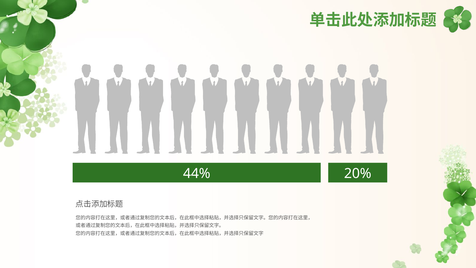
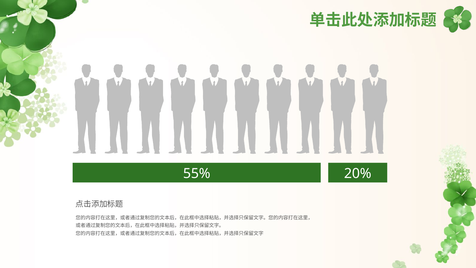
44%: 44% -> 55% (197, 173)
